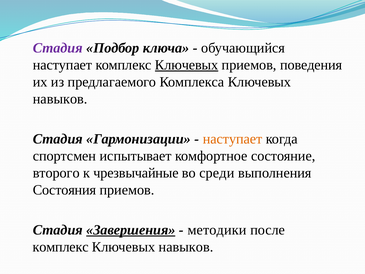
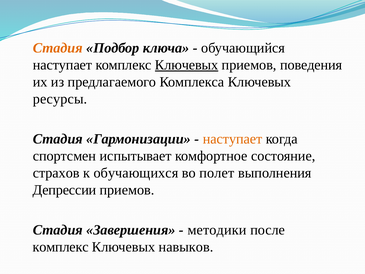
Стадия colour: purple -> orange (58, 48)
навыков: навыков -> ресурсы (60, 99)
второго: второго -> страхов (56, 173)
чрезвычайные: чрезвычайные -> обучающихся (136, 173)
среди: среди -> полет (217, 173)
Состояния: Состояния -> Депрессии (65, 190)
Завершения underline: present -> none (131, 230)
